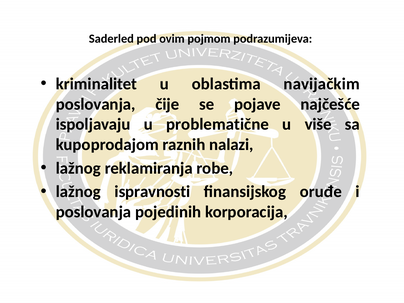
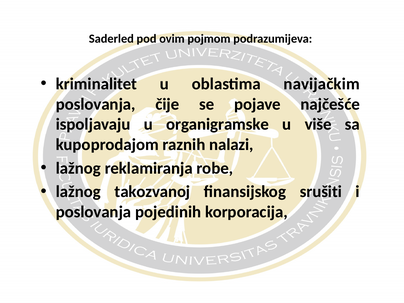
problematične: problematične -> organigramske (218, 124)
ispravnosti: ispravnosti -> takozvanoj (152, 192)
oruđe: oruđe -> srušiti (321, 192)
